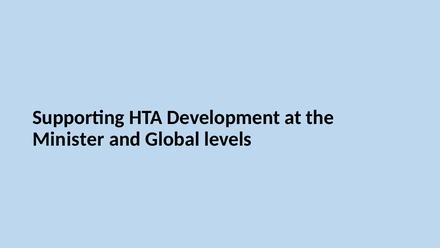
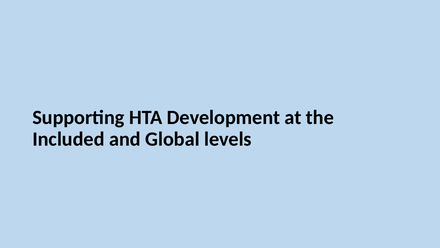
Minister: Minister -> Included (68, 139)
